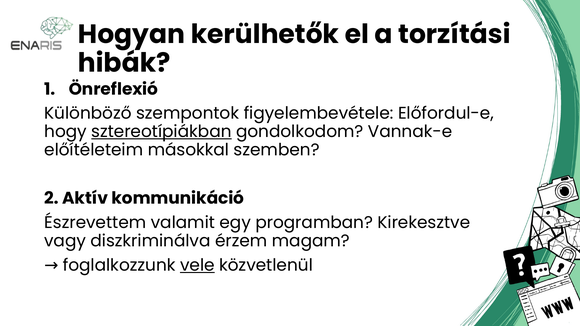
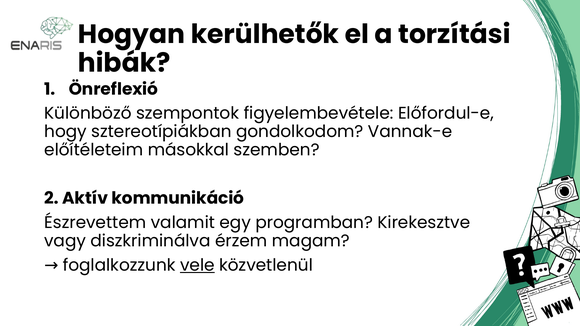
sztereotípiákban underline: present -> none (161, 132)
